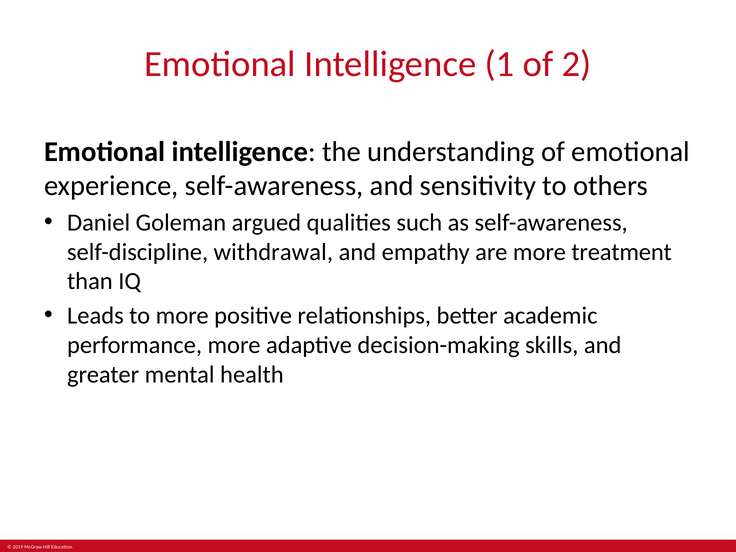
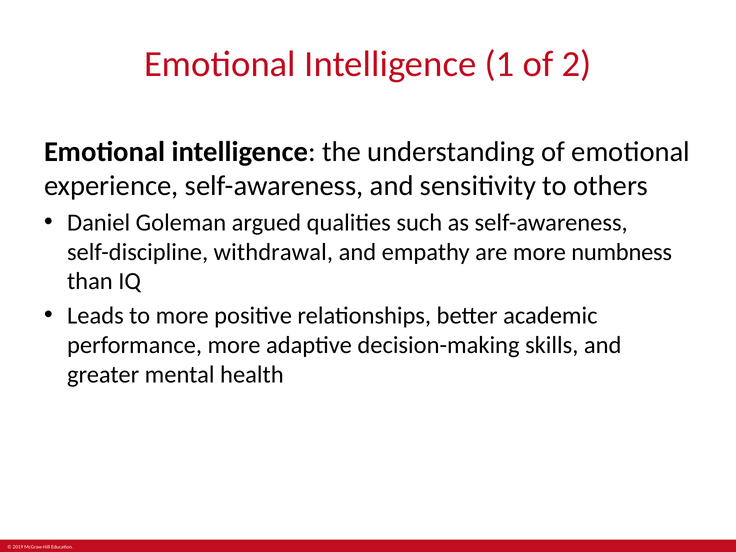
treatment: treatment -> numbness (622, 252)
